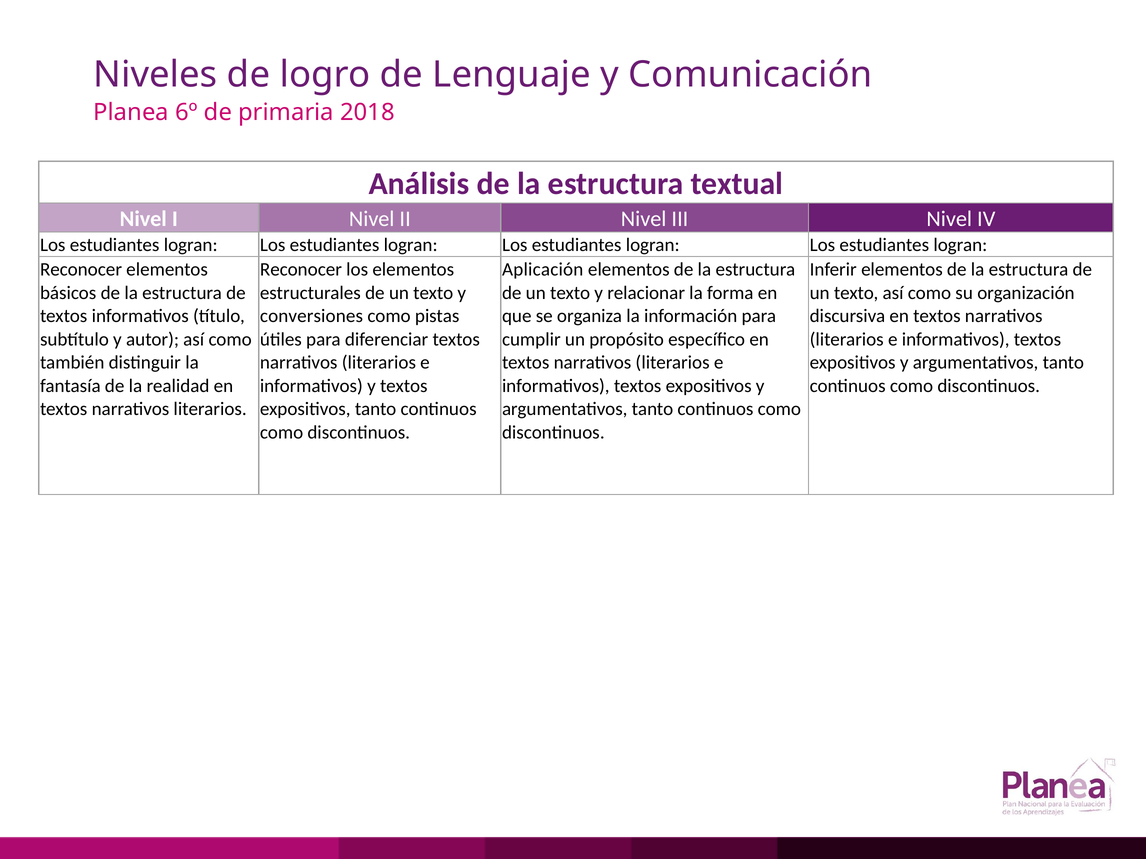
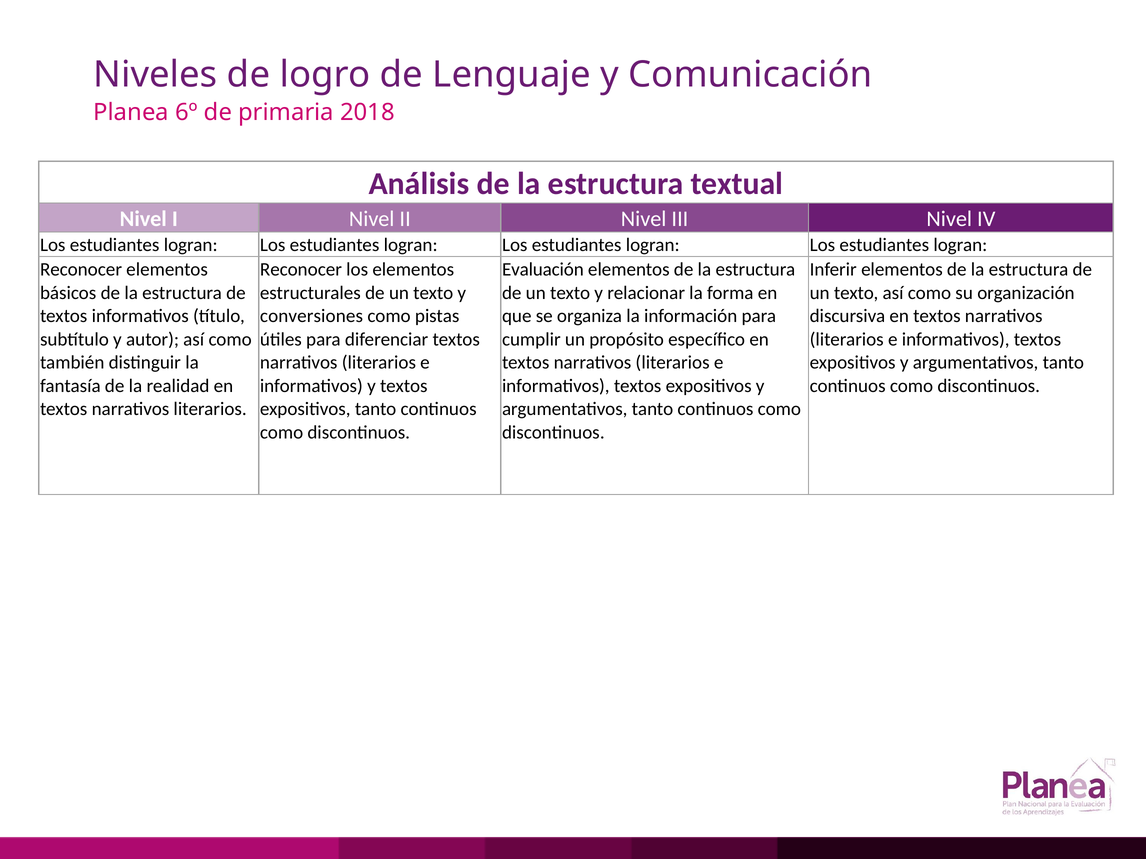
Aplicación: Aplicación -> Evaluación (543, 270)
